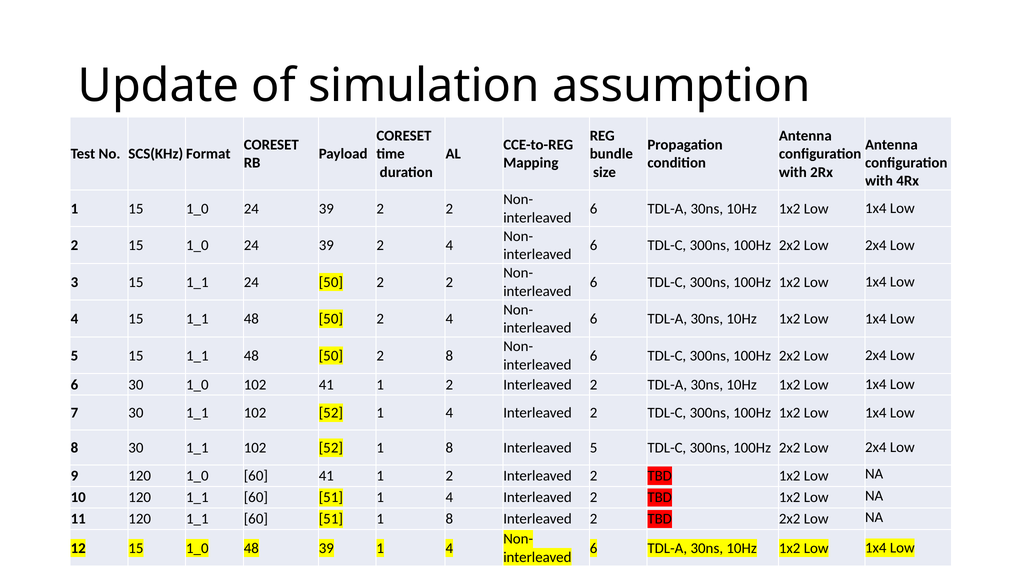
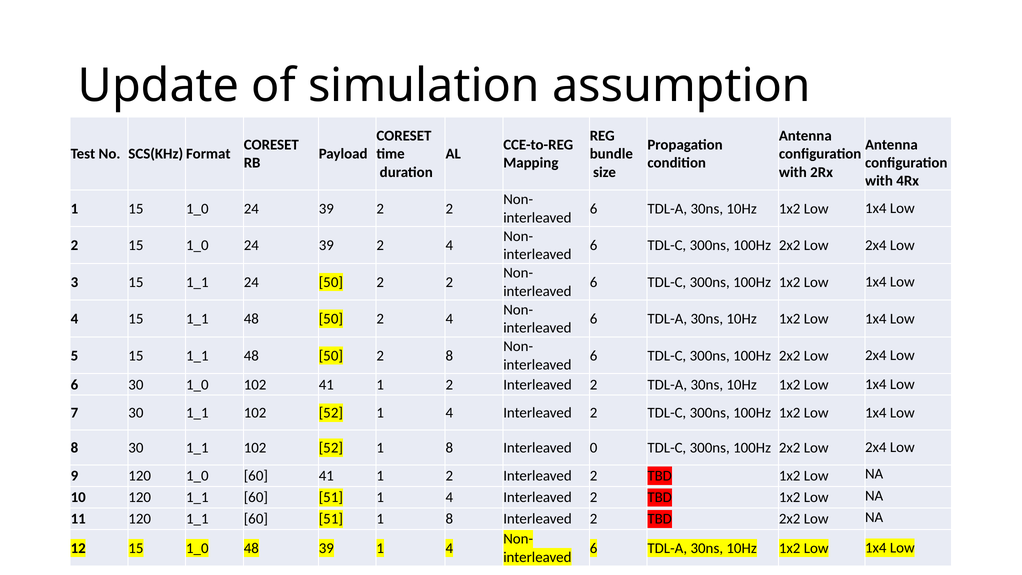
Interleaved 5: 5 -> 0 (594, 448)
